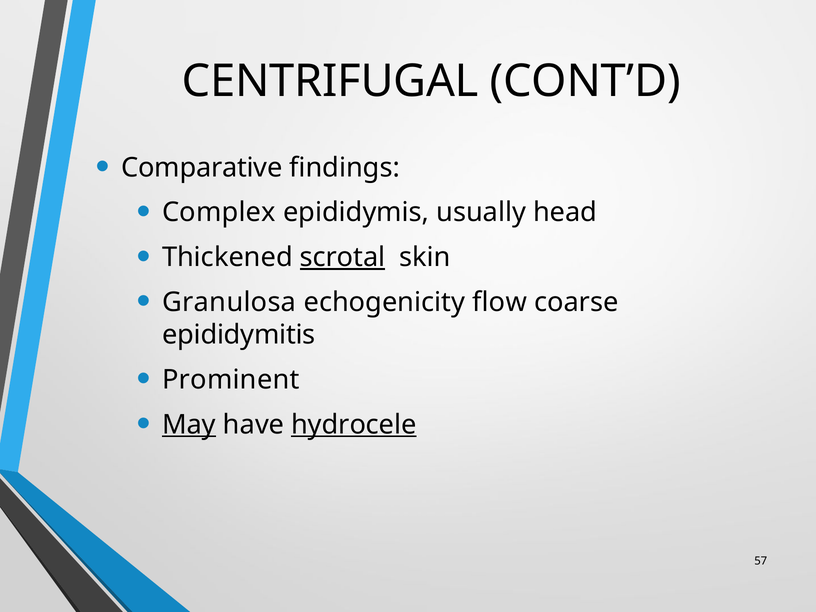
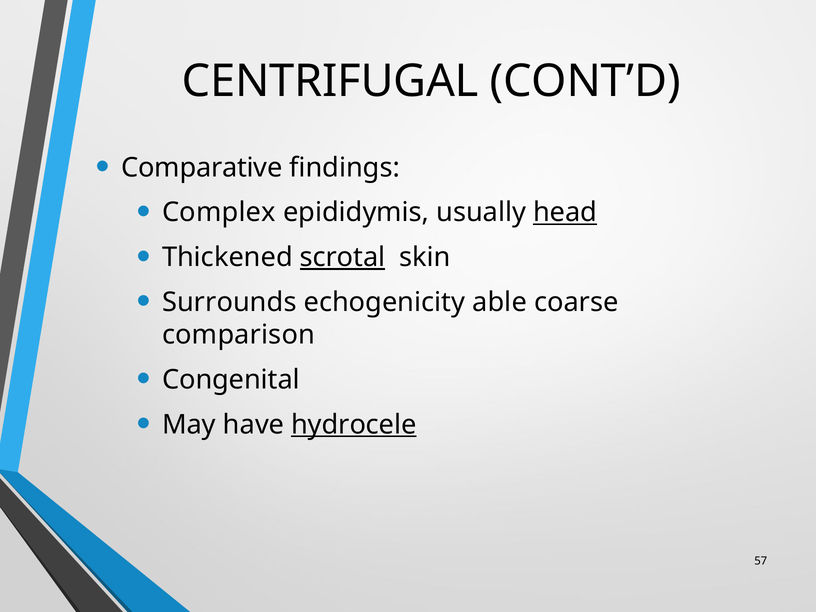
head underline: none -> present (565, 212)
Granulosa: Granulosa -> Surrounds (229, 302)
flow: flow -> able (500, 302)
epididymitis: epididymitis -> comparison (239, 335)
Prominent: Prominent -> Congenital (231, 380)
May underline: present -> none (189, 425)
